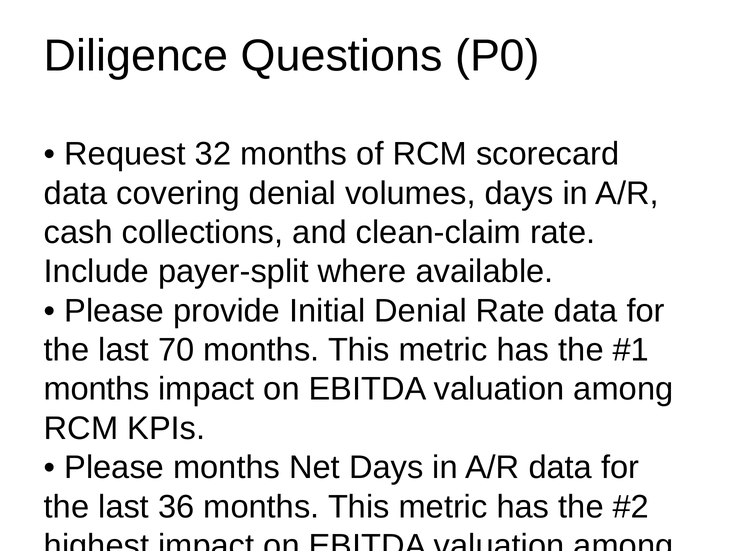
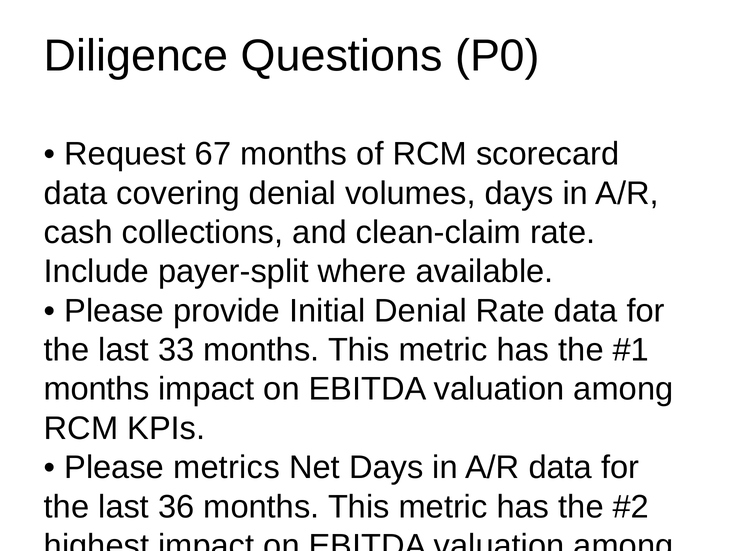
32: 32 -> 67 (213, 154)
70: 70 -> 33 (176, 350)
Please months: months -> metrics (226, 467)
